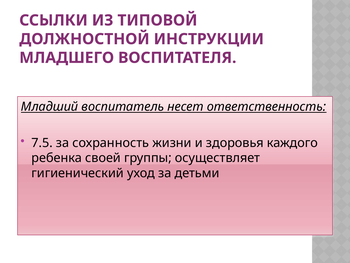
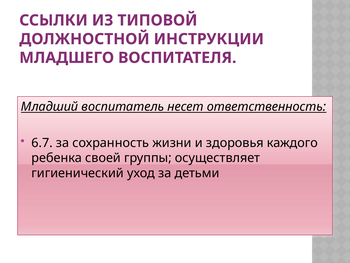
7.5: 7.5 -> 6.7 (42, 143)
